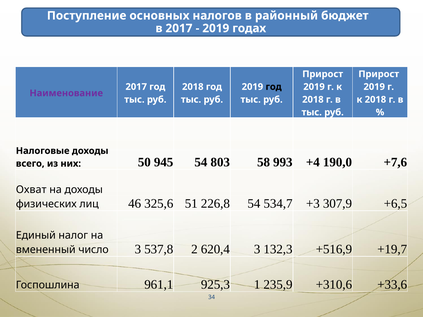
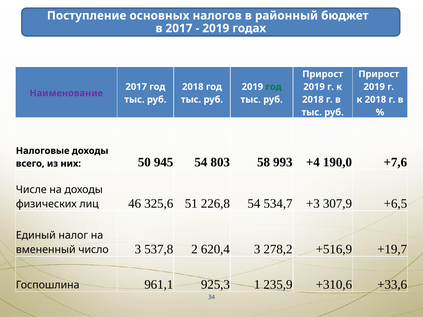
год colour: black -> green (274, 87)
Охват: Охват -> Числе (31, 190)
132,3: 132,3 -> 278,2 (278, 249)
